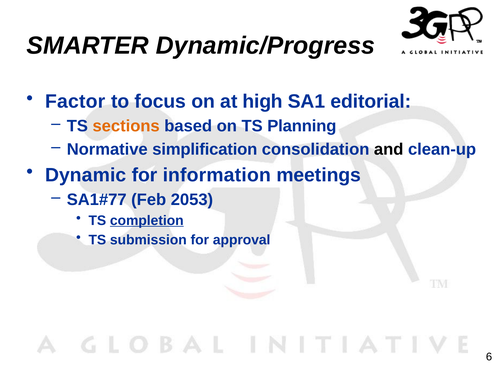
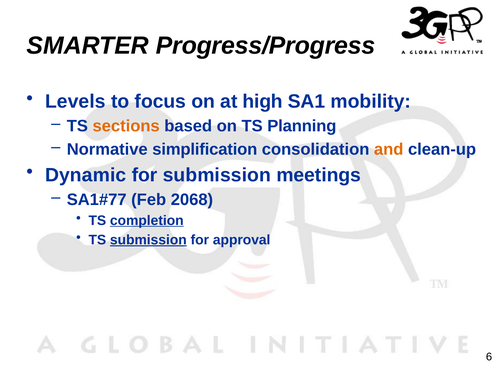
Dynamic/Progress: Dynamic/Progress -> Progress/Progress (266, 46)
Factor: Factor -> Levels (75, 101)
editorial: editorial -> mobility (371, 101)
and colour: black -> orange (389, 149)
for information: information -> submission (217, 175)
2053: 2053 -> 2068 (192, 200)
submission underline: none -> present (148, 240)
